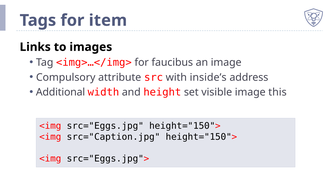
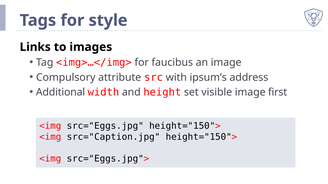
item: item -> style (108, 20)
inside’s: inside’s -> ipsum’s (208, 78)
this: this -> first (278, 92)
